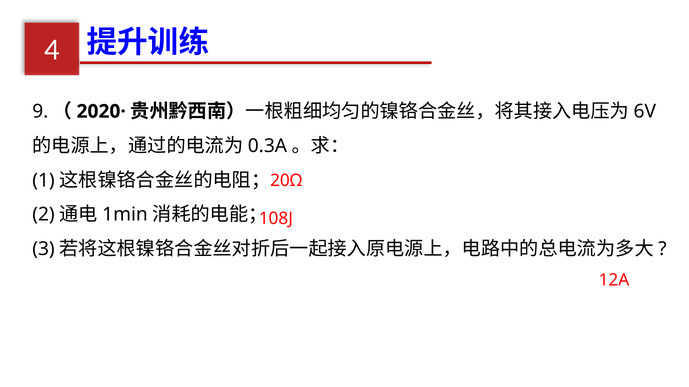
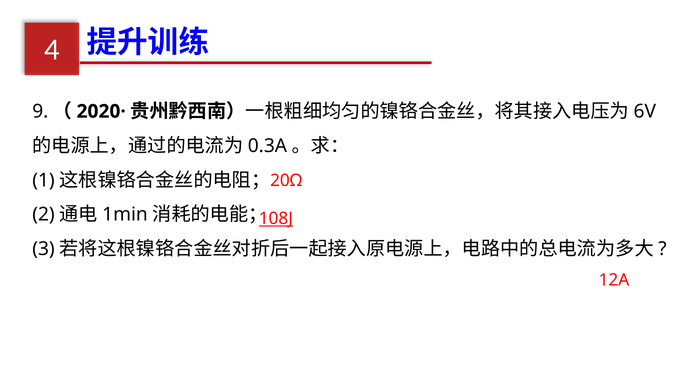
108J underline: none -> present (276, 219)
